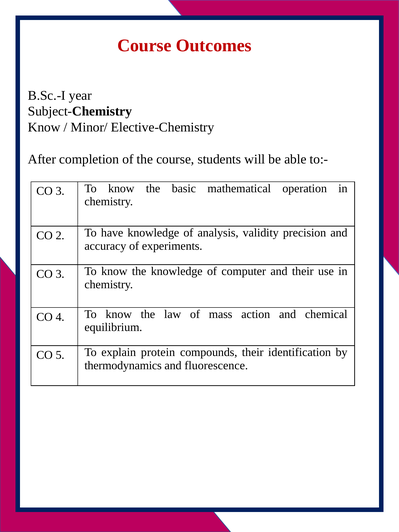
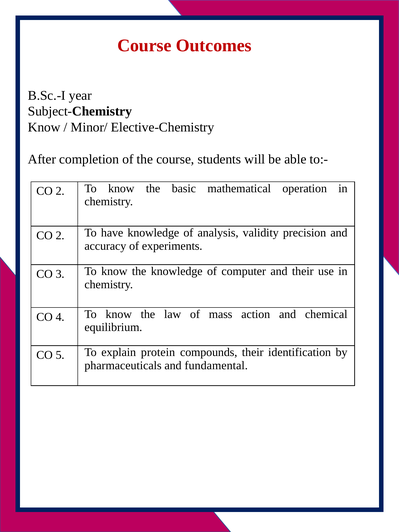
3: 3 -> 2 (60, 191)
thermodynamics: thermodynamics -> pharmaceuticals (123, 365)
fluorescence: fluorescence -> fundamental (216, 365)
